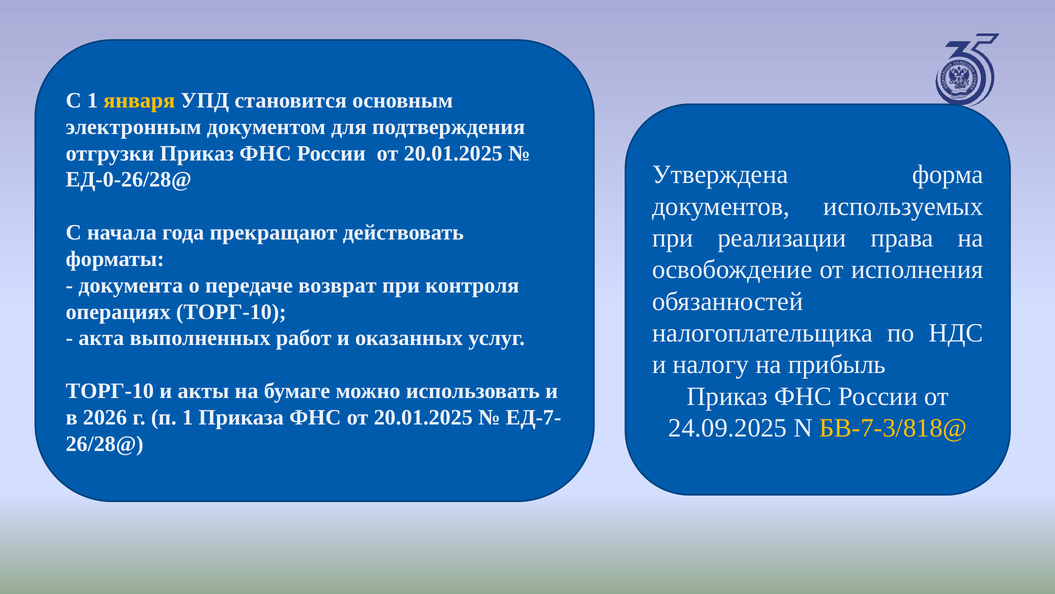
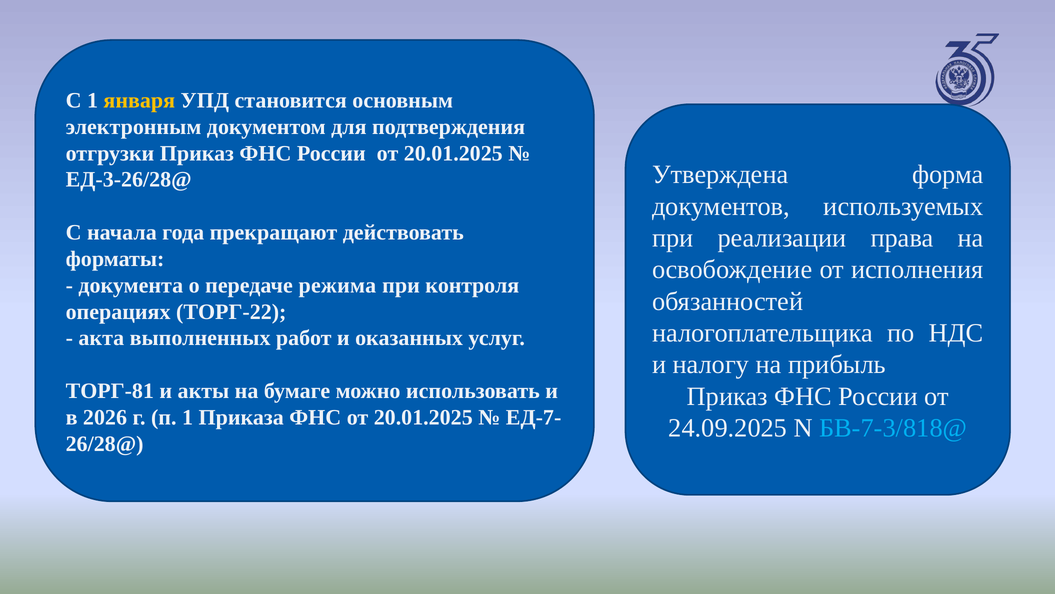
ЕД-0-26/28@: ЕД-0-26/28@ -> ЕД-3-26/28@ (129, 180)
возврат: возврат -> режима (337, 285)
операциях ТОРГ-10: ТОРГ-10 -> ТОРГ-22 (231, 311)
ТОРГ-10: ТОРГ-10 -> ТОРГ-81 (110, 391)
БВ-7-3/818@ colour: yellow -> light blue (893, 428)
